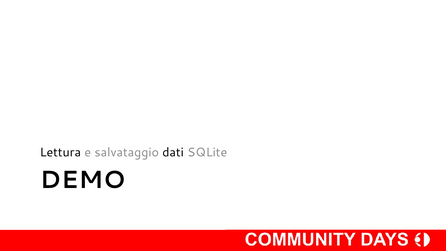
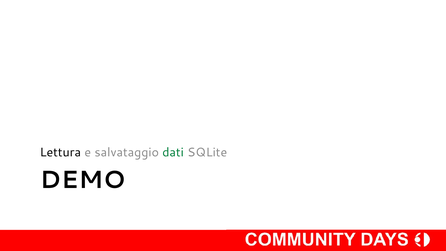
dati colour: black -> green (173, 152)
